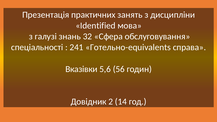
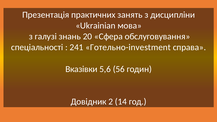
Identified: Identified -> Ukrainian (96, 26)
32: 32 -> 20 (87, 37)
Готельно-equivalents: Готельно-equivalents -> Готельно-investment (128, 47)
